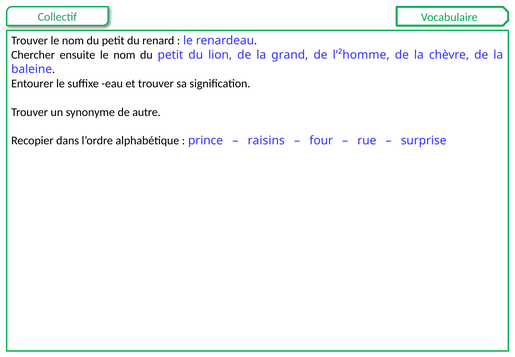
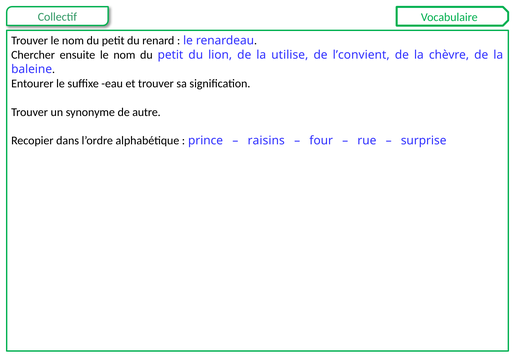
grand: grand -> utilise (290, 55)
l’²homme: l’²homme -> l’convient (361, 55)
